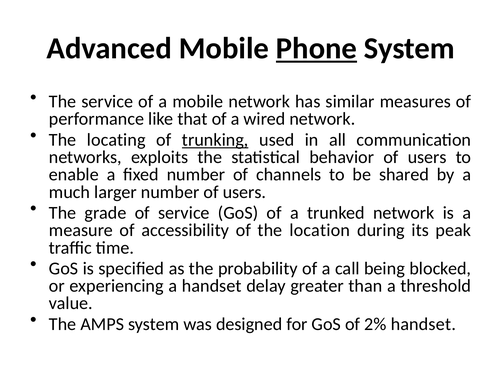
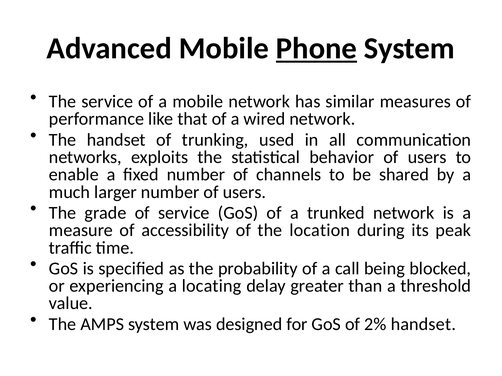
The locating: locating -> handset (116, 140)
trunking underline: present -> none (215, 140)
a handset: handset -> locating (212, 286)
